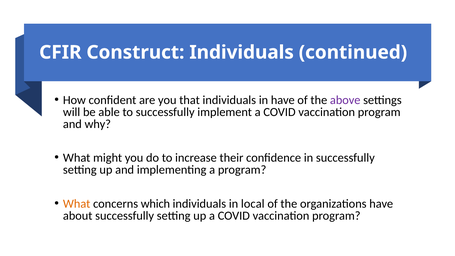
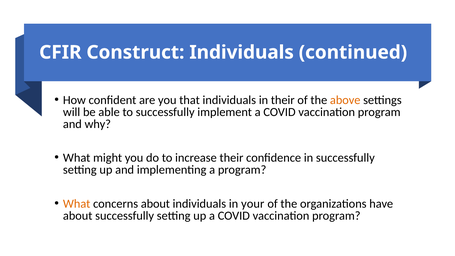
in have: have -> their (283, 100)
above colour: purple -> orange (345, 100)
concerns which: which -> about (155, 204)
local: local -> your (253, 204)
